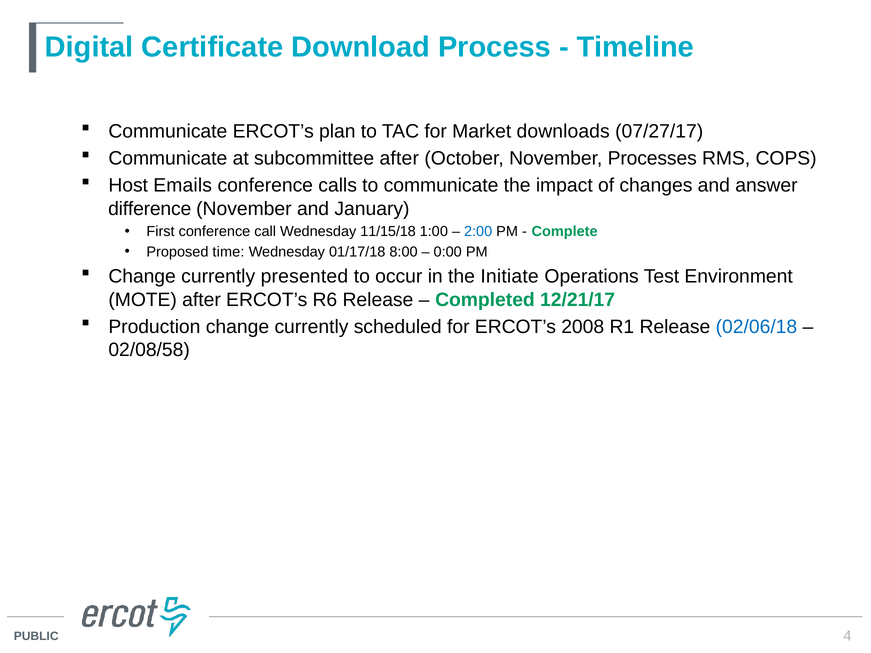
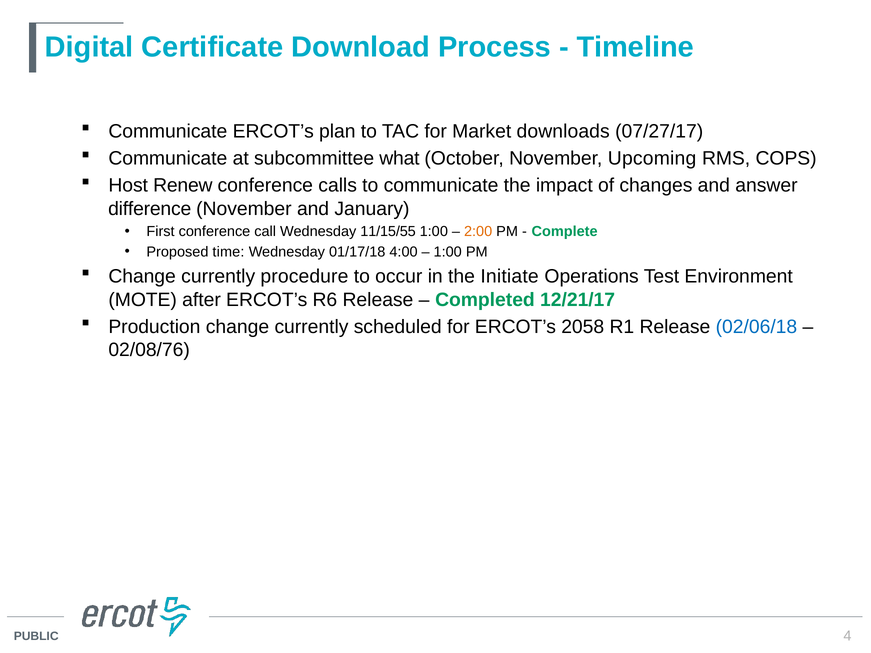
subcommittee after: after -> what (399, 159)
Processes: Processes -> Upcoming (652, 159)
Emails: Emails -> Renew (183, 186)
11/15/18: 11/15/18 -> 11/15/55 (388, 232)
2:00 colour: blue -> orange (478, 232)
8:00: 8:00 -> 4:00 (404, 252)
0:00: 0:00 -> 1:00 (448, 252)
presented: presented -> procedure (304, 277)
2008: 2008 -> 2058 (583, 327)
02/08/58: 02/08/58 -> 02/08/76 (149, 350)
